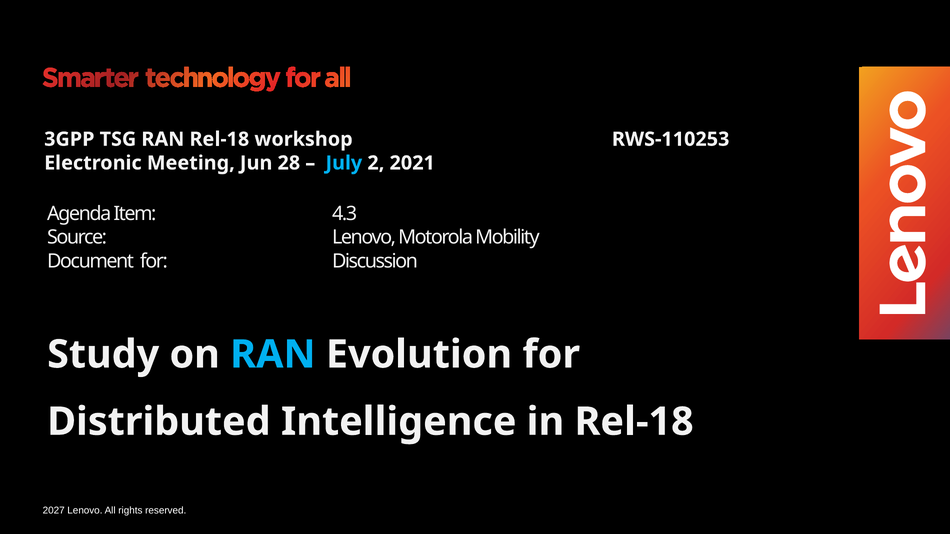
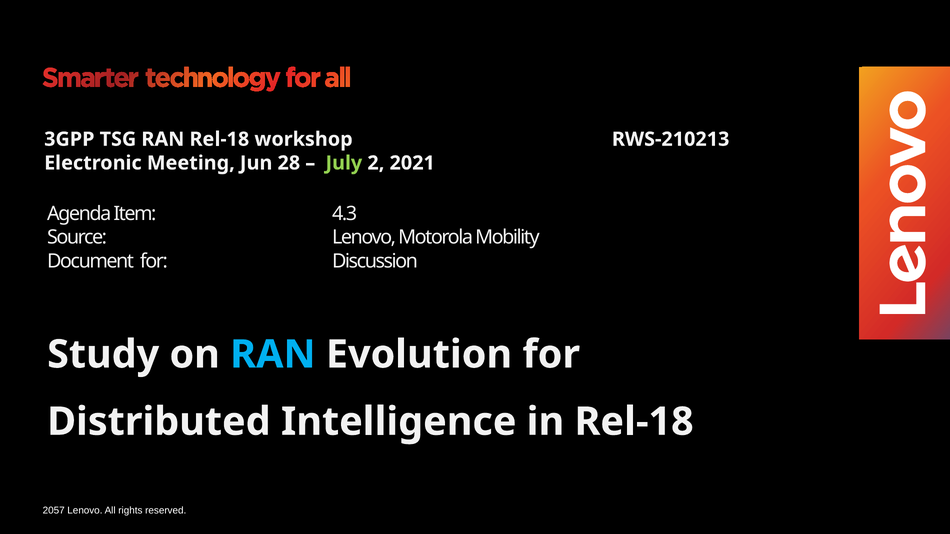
RWS-110253: RWS-110253 -> RWS-210213 (671, 139)
July colour: light blue -> light green (344, 163)
2027: 2027 -> 2057 (54, 511)
